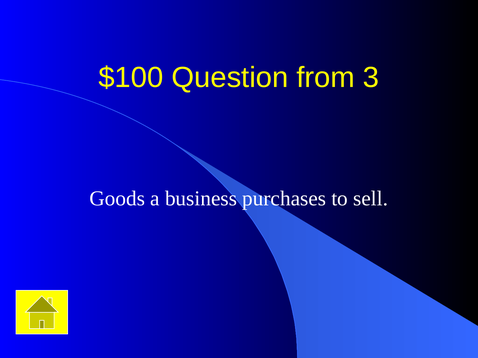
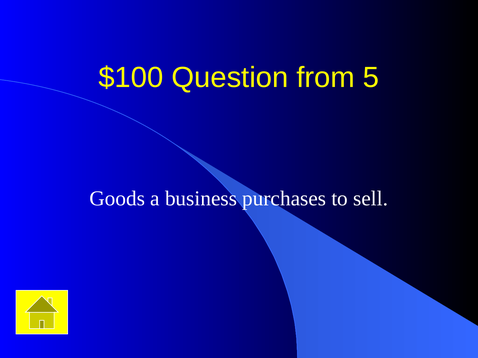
3: 3 -> 5 (371, 78)
